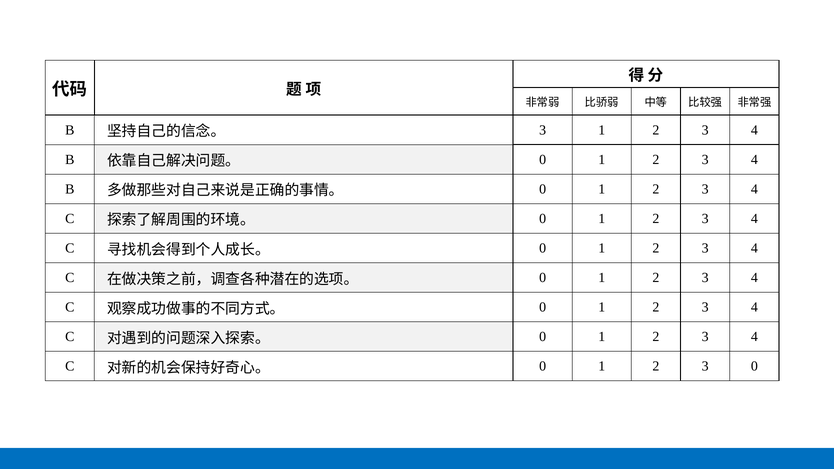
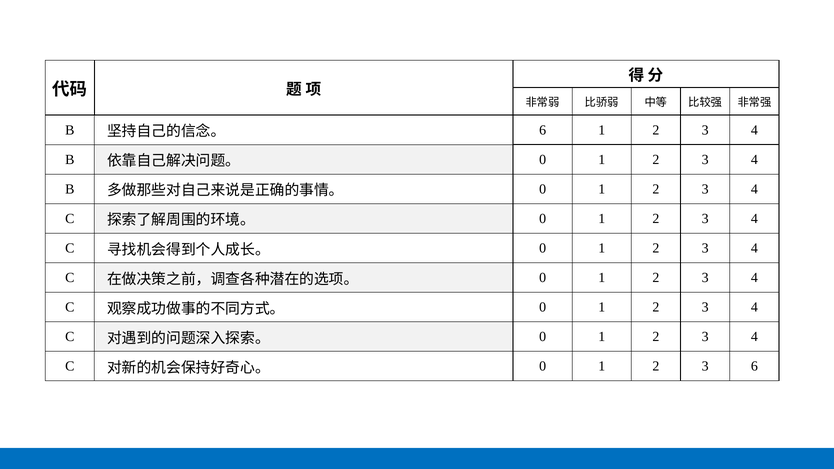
3: 3 -> 6 (543, 130)
3 0: 0 -> 6 (754, 366)
